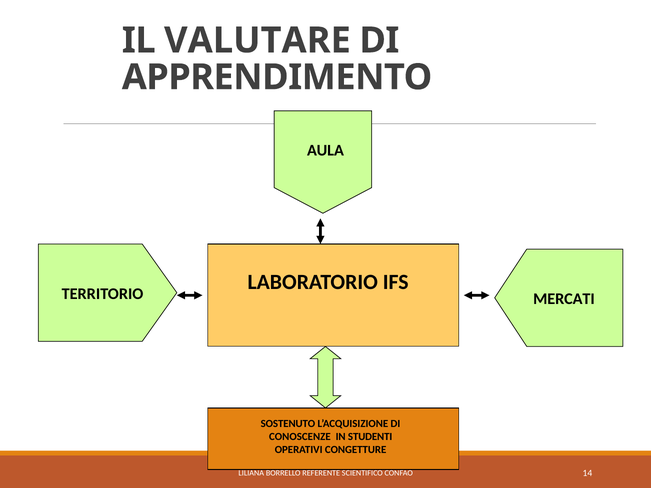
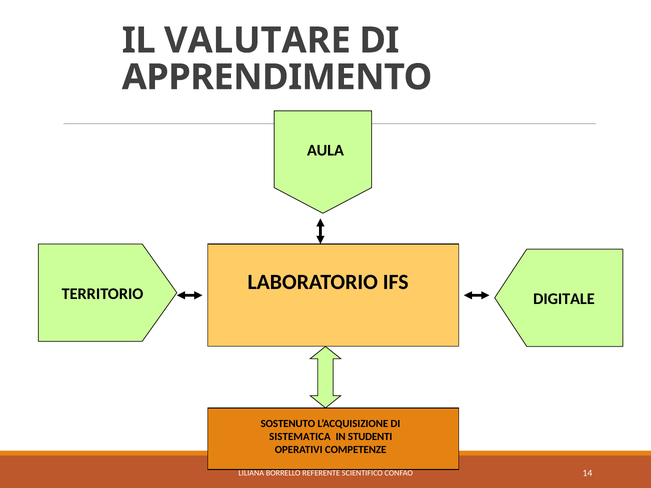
MERCATI: MERCATI -> DIGITALE (564, 299)
CONOSCENZE: CONOSCENZE -> SISTEMATICA (300, 437)
CONGETTURE: CONGETTURE -> COMPETENZE (356, 450)
